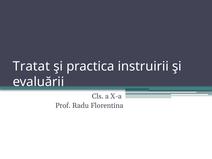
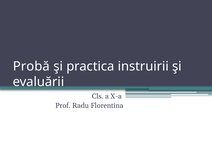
Tratat: Tratat -> Probă (31, 66)
